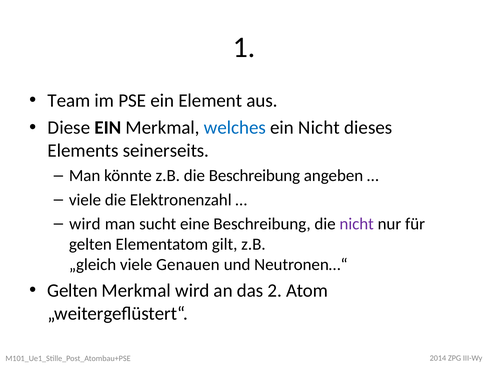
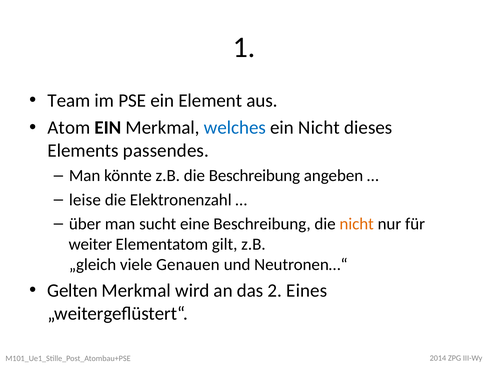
Diese: Diese -> Atom (69, 128)
seinerseits: seinerseits -> passendes (166, 150)
viele: viele -> leise (85, 200)
wird: wird -> über (85, 224)
nicht colour: purple -> orange (357, 224)
gelten: gelten -> weiter (90, 244)
Atom: Atom -> Eines (307, 291)
